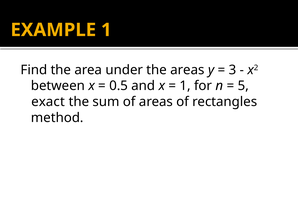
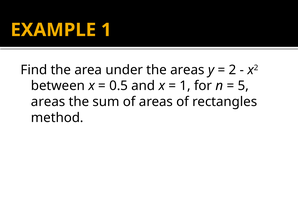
3: 3 -> 2 (232, 70)
exact: exact -> areas (48, 102)
